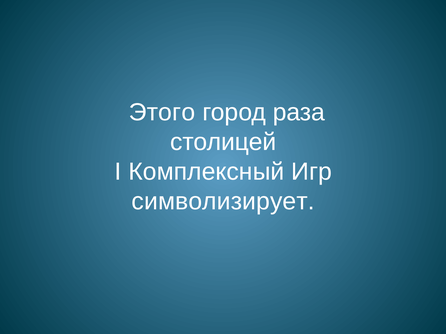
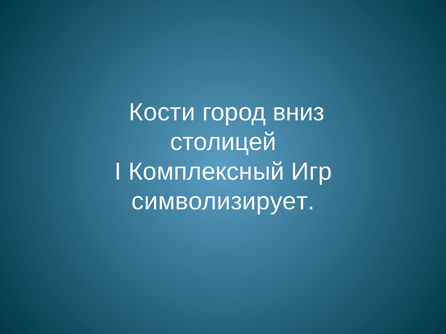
Этого: Этого -> Кости (162, 112)
раза: раза -> вниз (299, 112)
